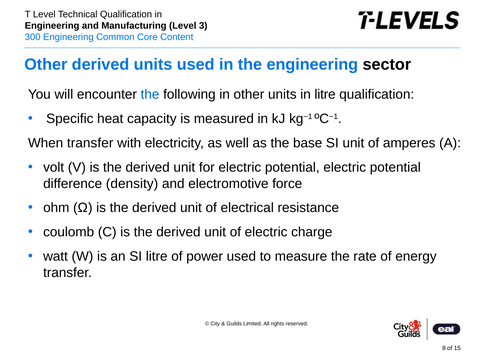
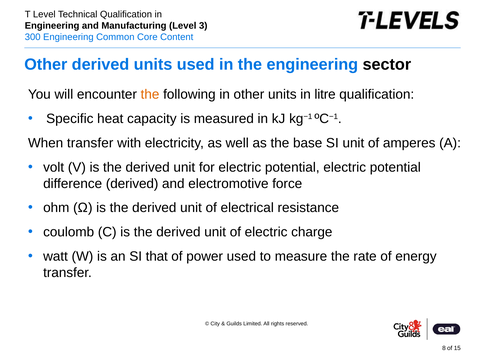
the colour: blue -> orange (150, 94)
difference density: density -> derived (132, 183)
SI litre: litre -> that (157, 256)
